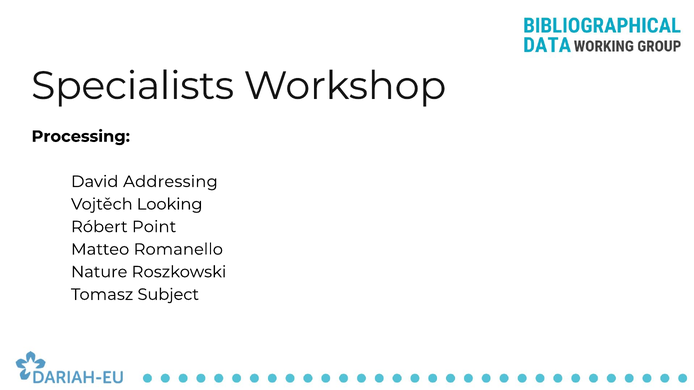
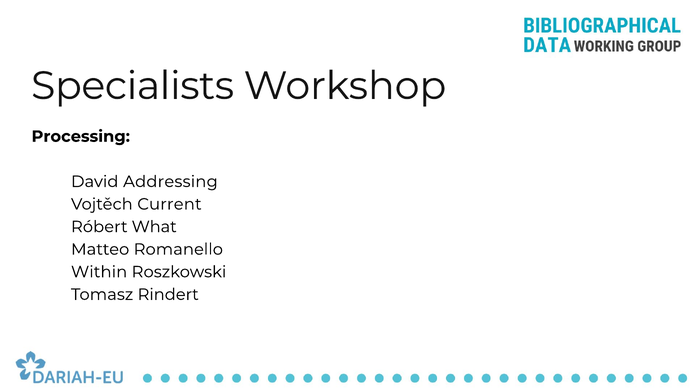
Looking: Looking -> Current (169, 204)
Point: Point -> What (154, 227)
Nature: Nature -> Within (99, 272)
Subject: Subject -> Rindert (168, 295)
